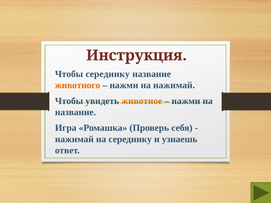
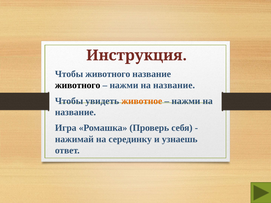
Чтобы серединку: серединку -> животного (108, 74)
животного colour: orange -> black (78, 85)
нажимай: нажимай -> название (174, 85)
